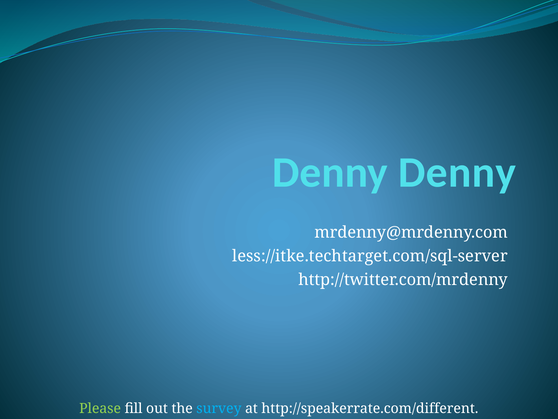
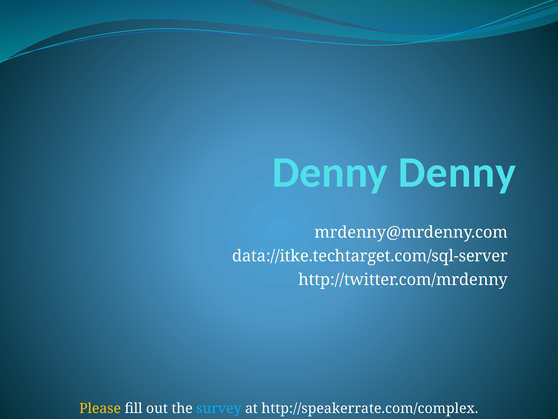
less://itke.techtarget.com/sql-server: less://itke.techtarget.com/sql-server -> data://itke.techtarget.com/sql-server (370, 256)
Please colour: light green -> yellow (100, 408)
http://speakerrate.com/different: http://speakerrate.com/different -> http://speakerrate.com/complex (370, 408)
